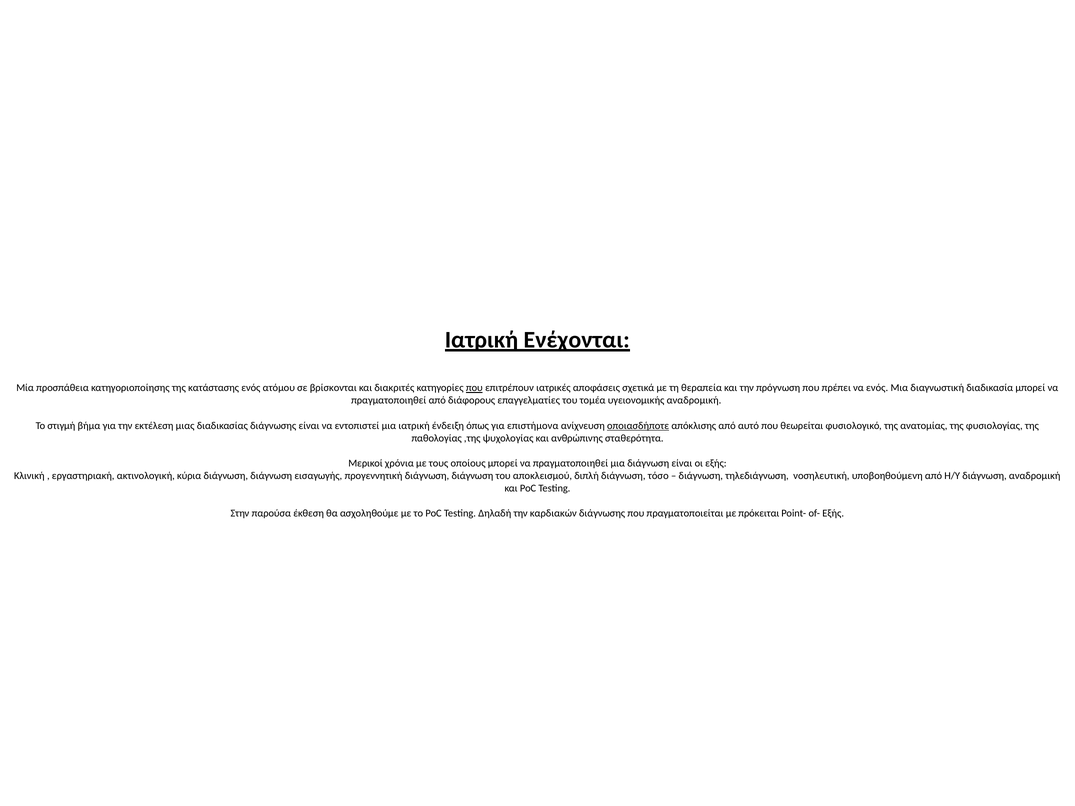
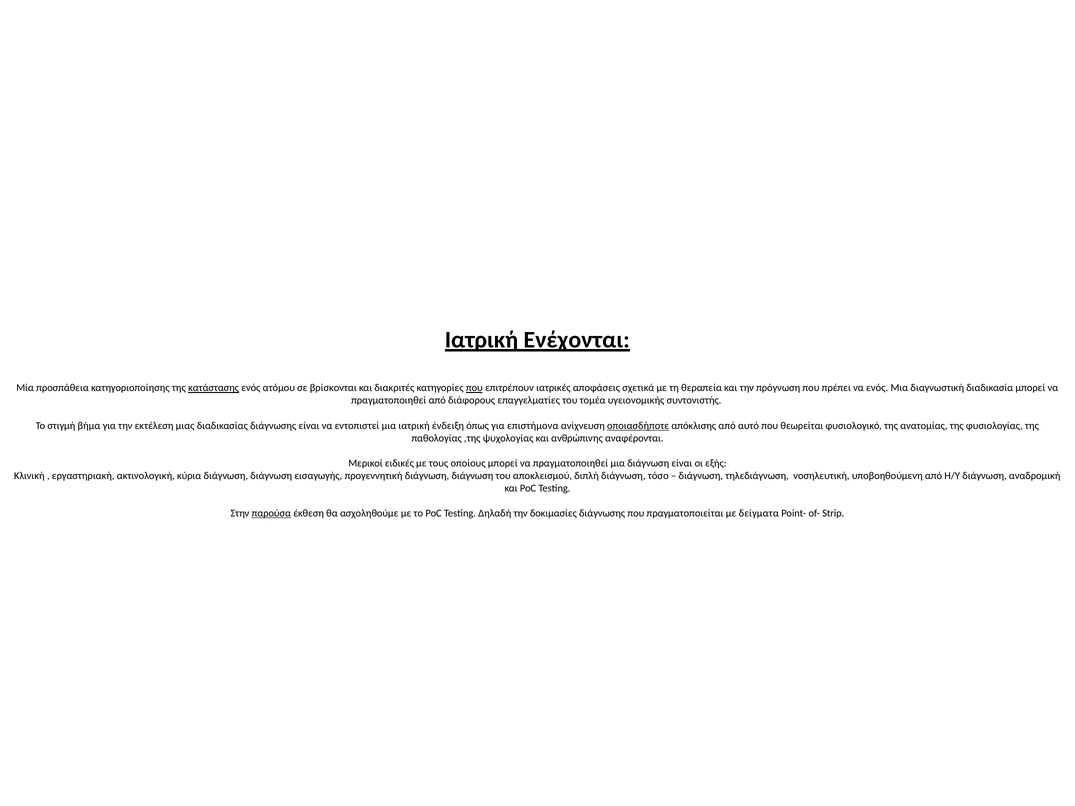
κατάστασης underline: none -> present (214, 388)
υγειονομικής αναδρομική: αναδρομική -> συντονιστής (694, 401)
σταθερότητα: σταθερότητα -> αναφέρονται (634, 438)
χρόνια: χρόνια -> ειδικές (399, 463)
παρούσα underline: none -> present (271, 513)
καρδιακών: καρδιακών -> δοκιμασίες (553, 513)
πρόκειται: πρόκειται -> δείγματα (759, 513)
of- Εξής: Εξής -> Strip (833, 513)
